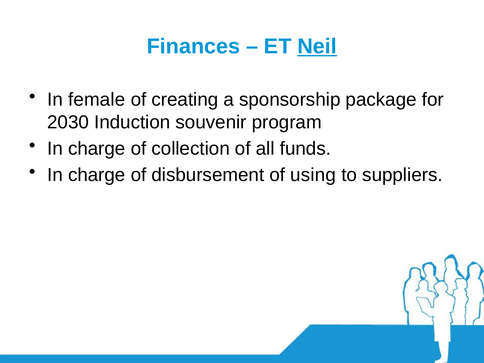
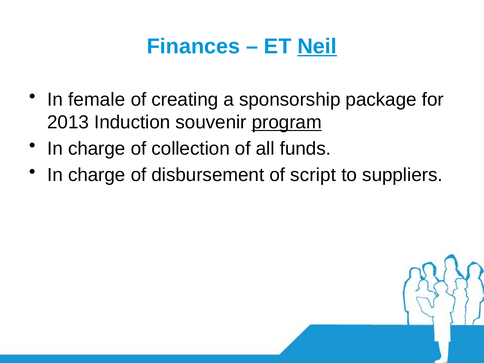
2030: 2030 -> 2013 (68, 122)
program underline: none -> present (287, 122)
using: using -> script (313, 175)
